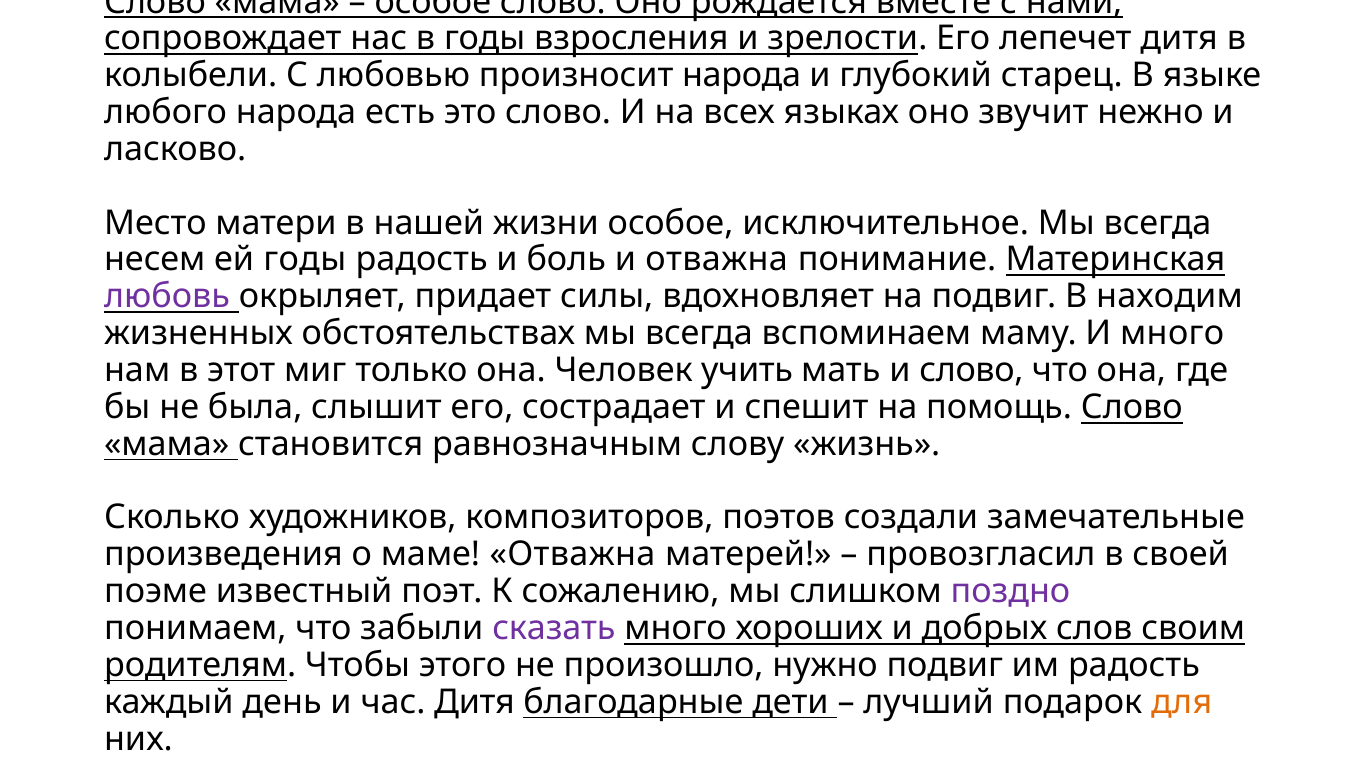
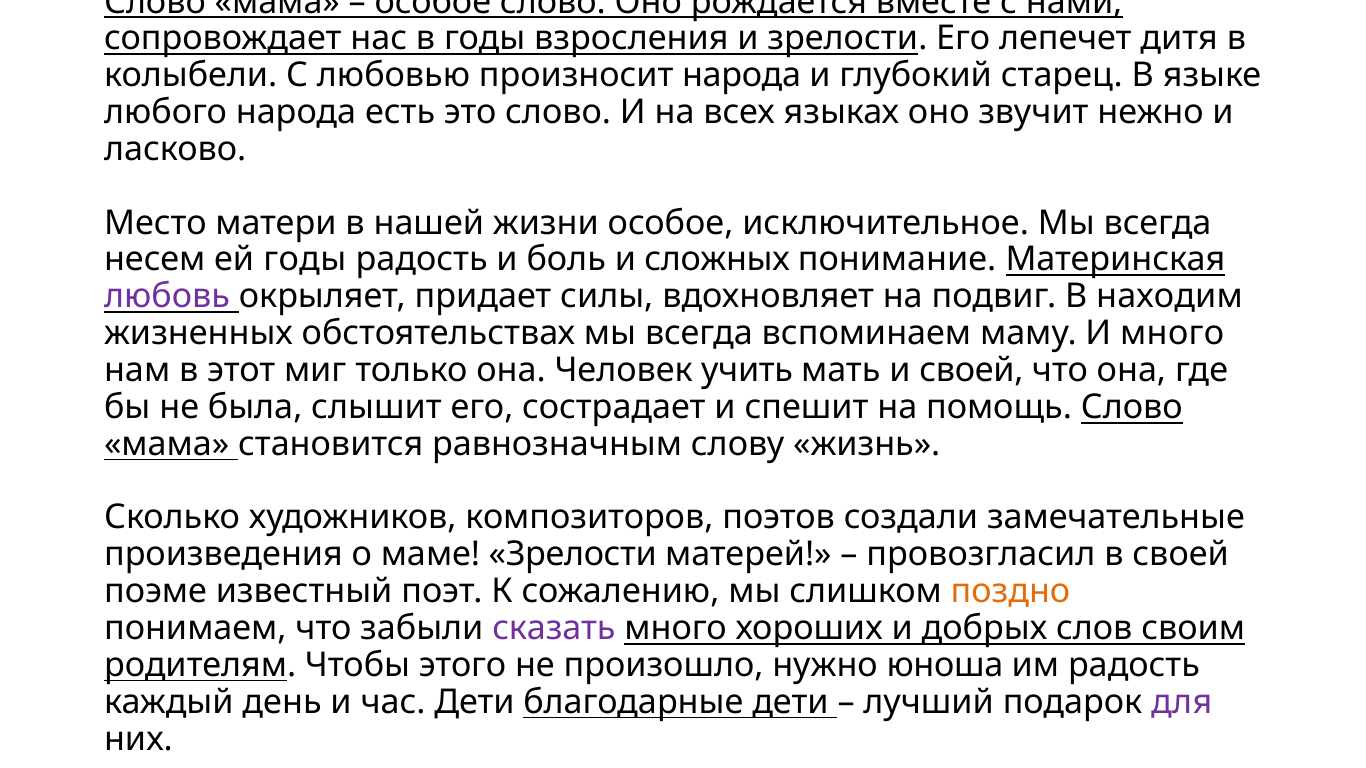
и отважна: отважна -> сложных (717, 260)
и слово: слово -> своей (971, 370)
маме Отважна: Отважна -> Зрелости (573, 555)
поздно colour: purple -> orange (1010, 592)
нужно подвиг: подвиг -> юноша (945, 665)
час Дитя: Дитя -> Дети (475, 702)
для colour: orange -> purple (1182, 702)
